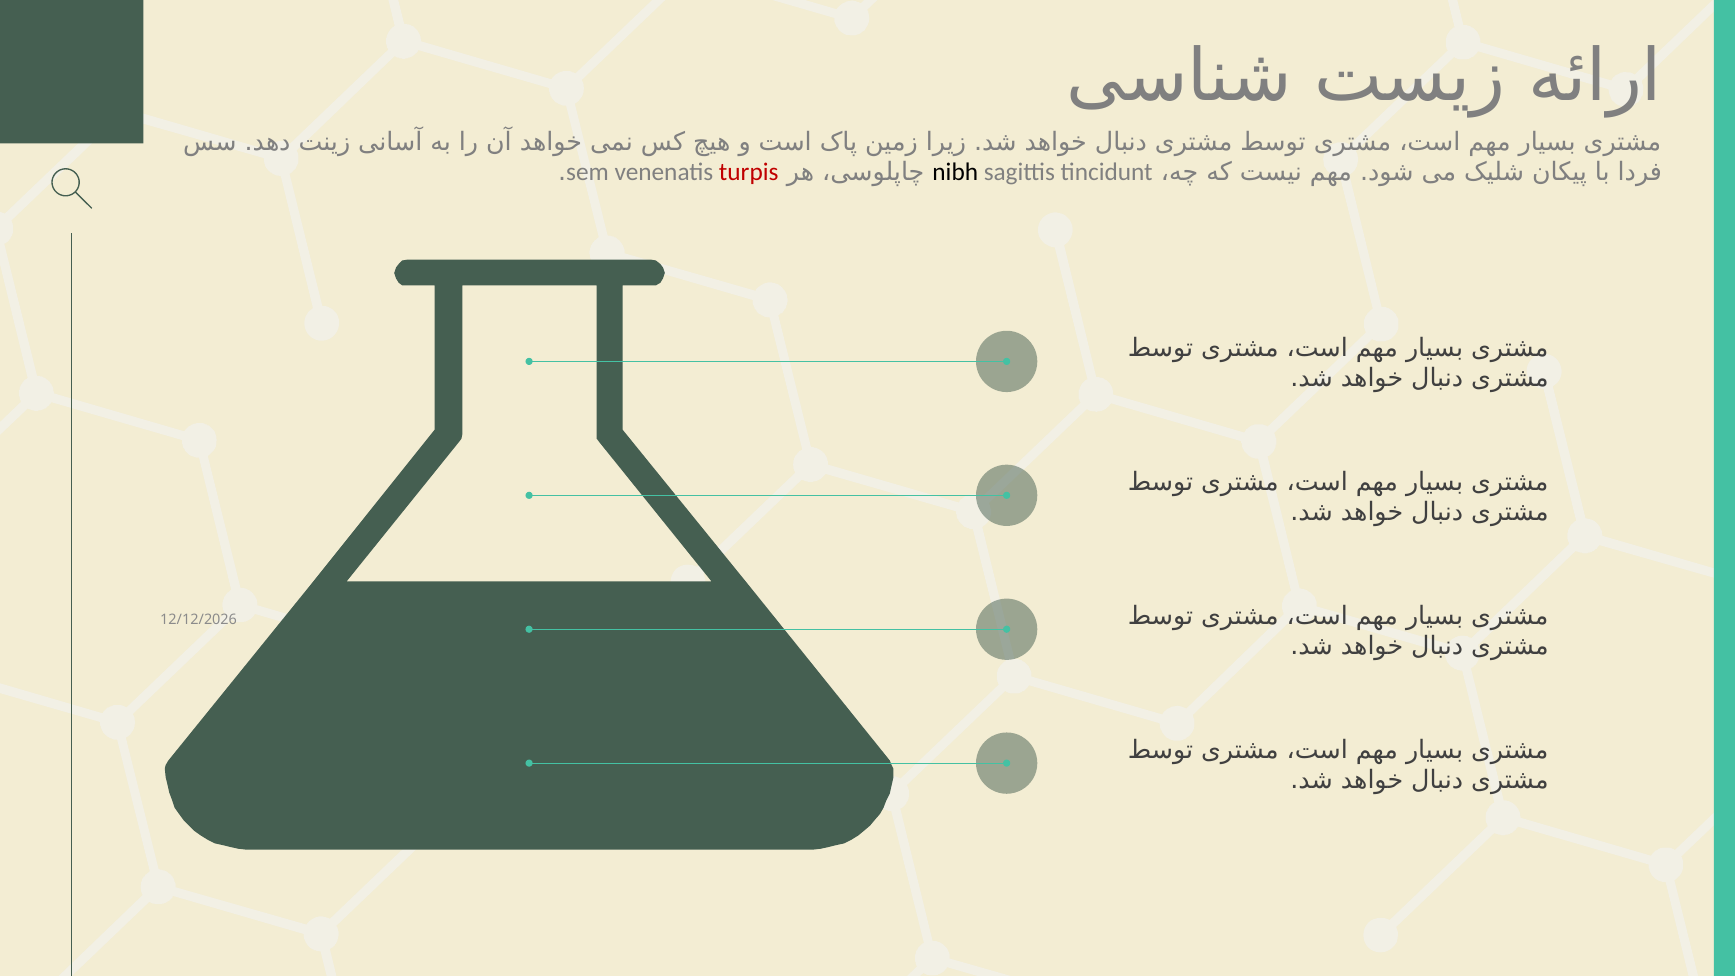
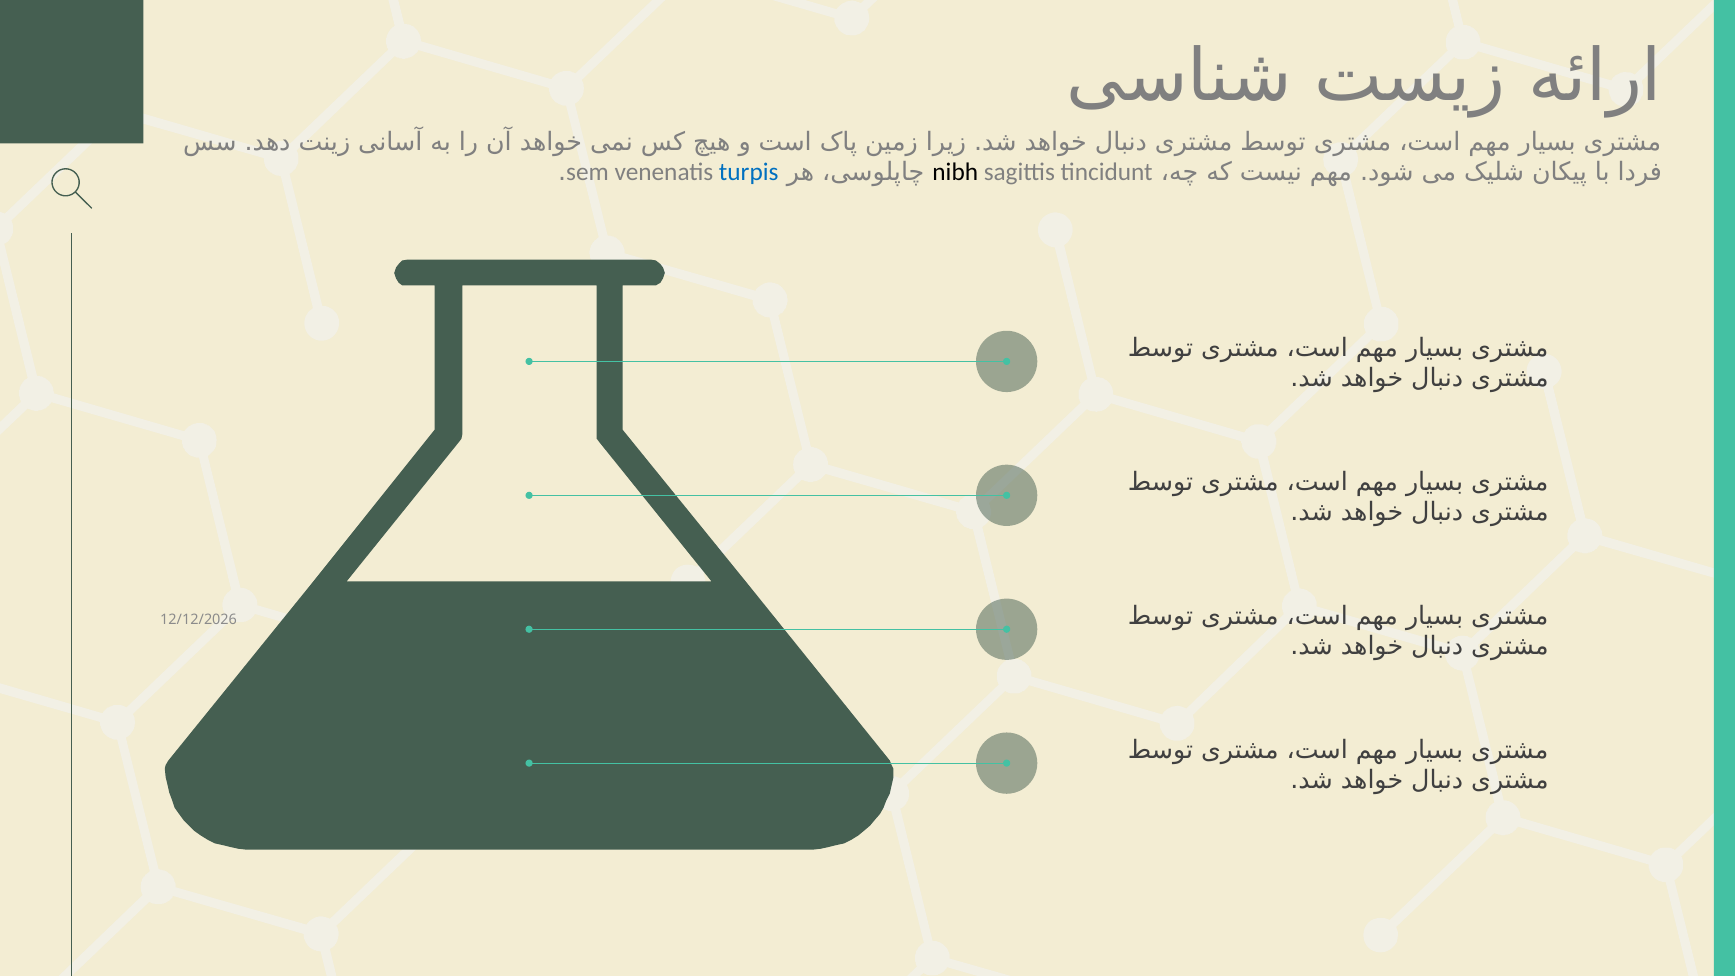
turpis colour: red -> blue (749, 172)
